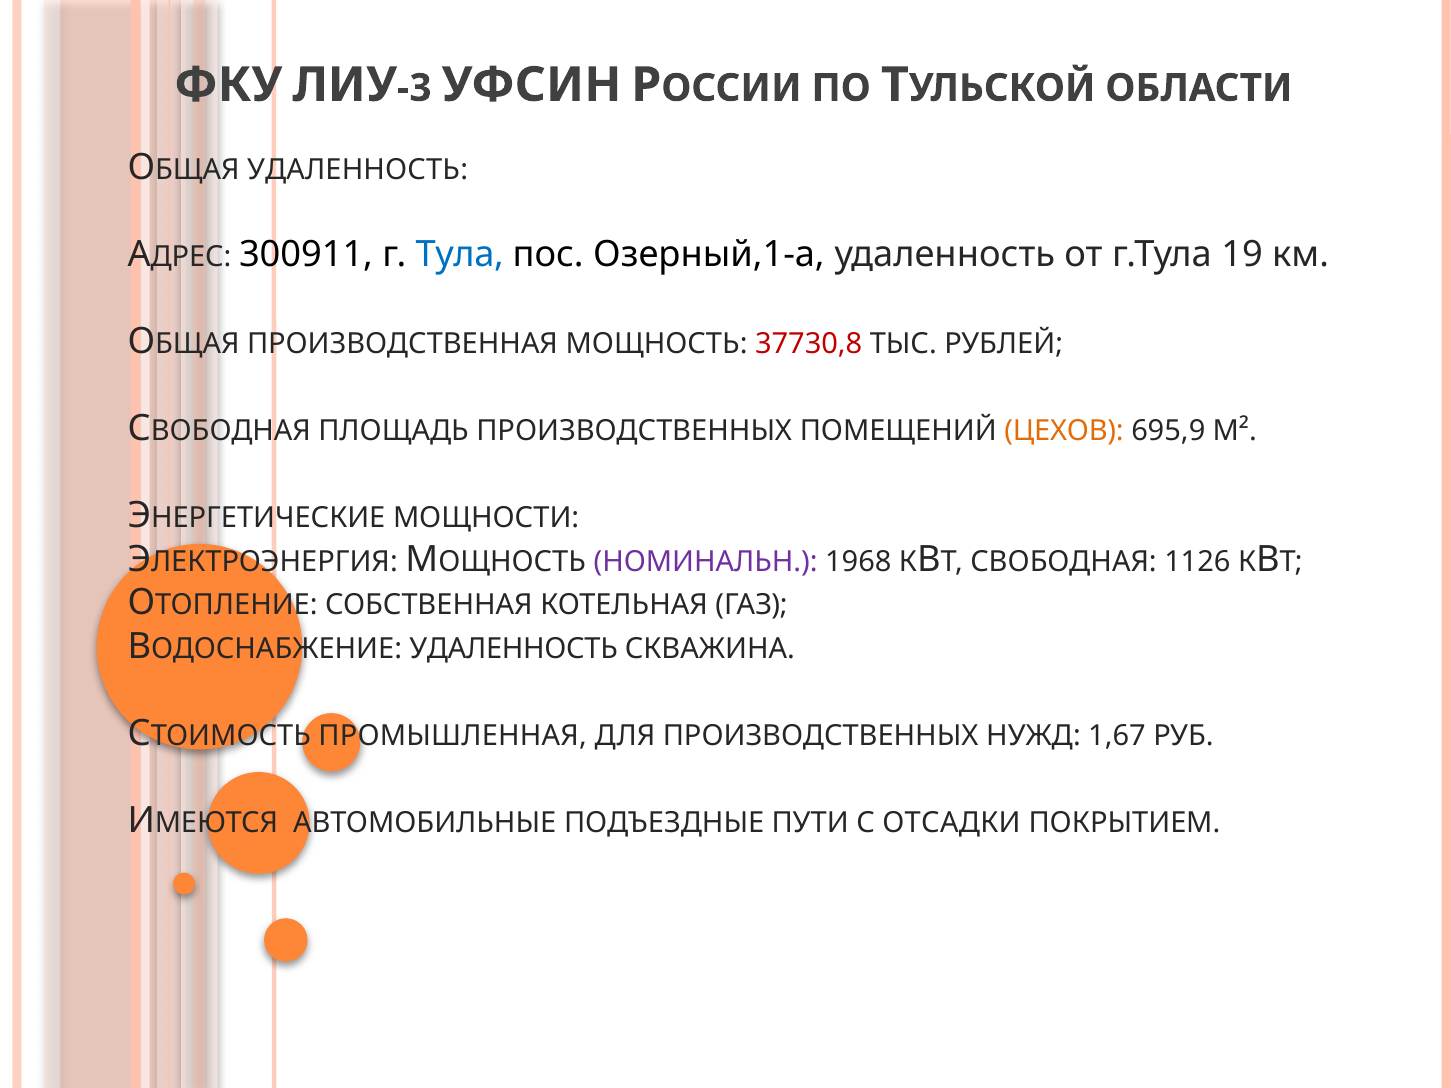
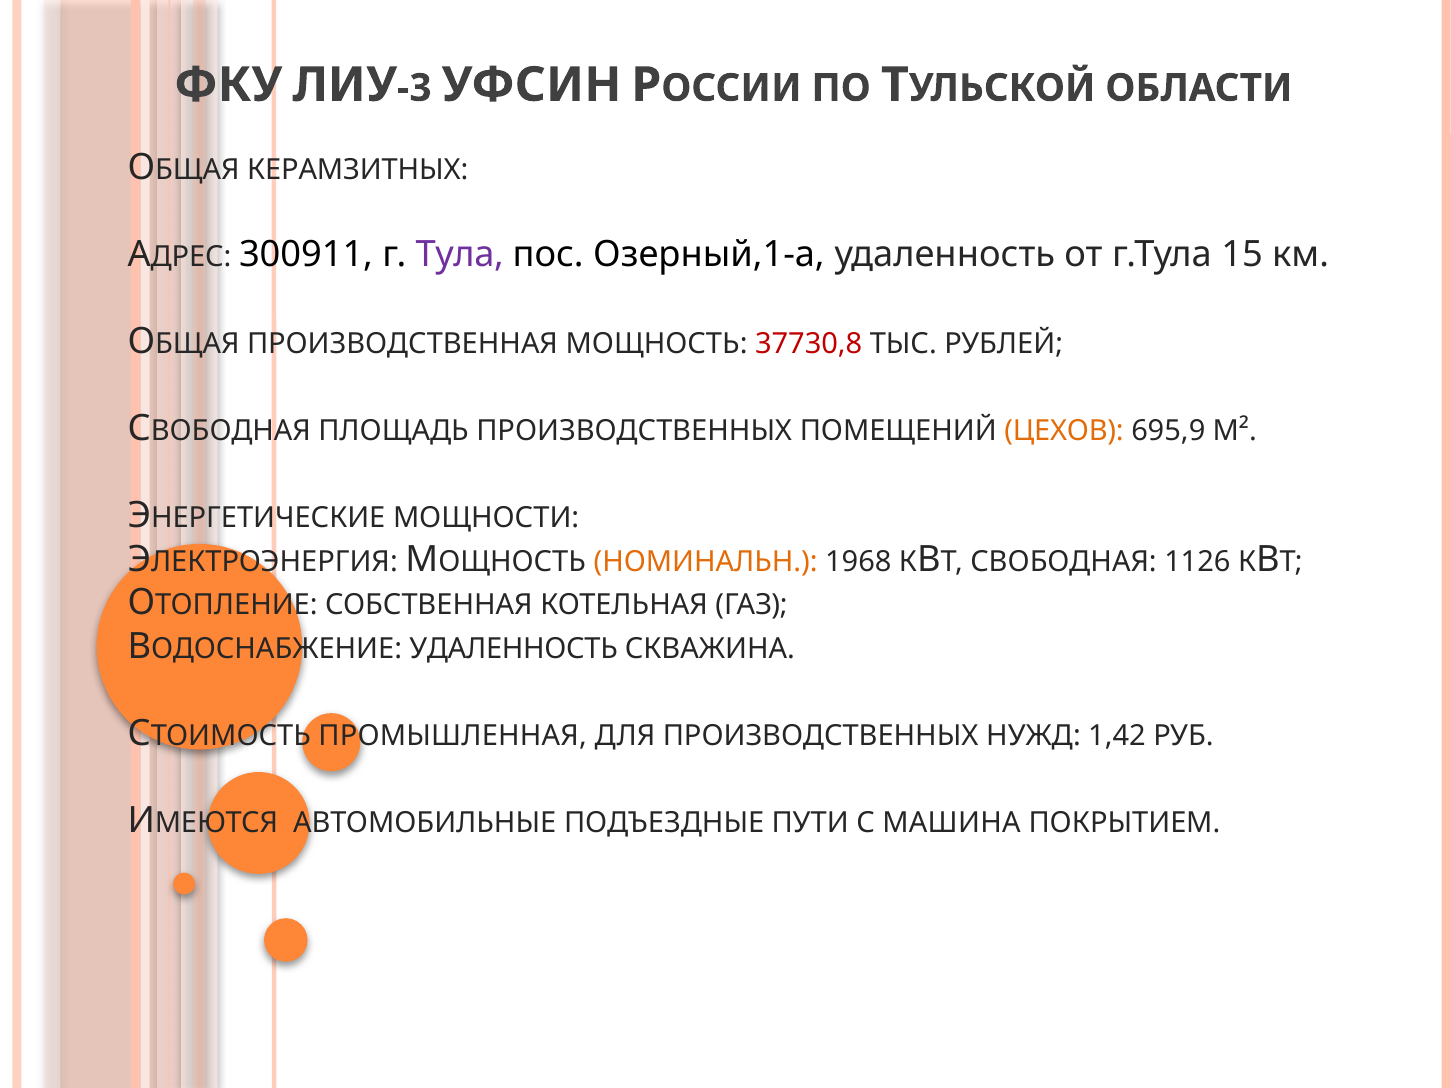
УДАЛЕННОСТЬ: УДАЛЕННОСТЬ -> КЕРАМЗИТНЫХ (358, 170)
Тула colour: blue -> purple (460, 254)
19: 19 -> 15 (1242, 254)
НОМИНАЛЬН colour: purple -> orange (706, 562)
1,67: 1,67 -> 1,42 (1117, 736)
ОТСАДКИ: ОТСАДКИ -> МАШИНА (951, 823)
